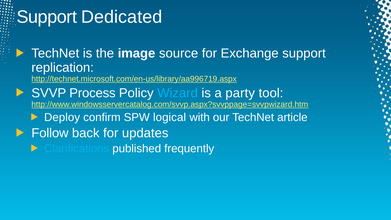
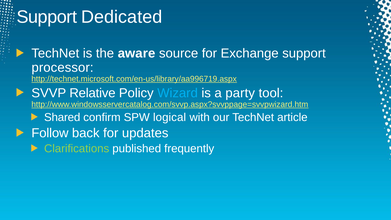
image: image -> aware (137, 53)
replication: replication -> processor (63, 68)
Process: Process -> Relative (92, 93)
Deploy: Deploy -> Shared (62, 117)
Clarifications colour: light blue -> light green (77, 149)
